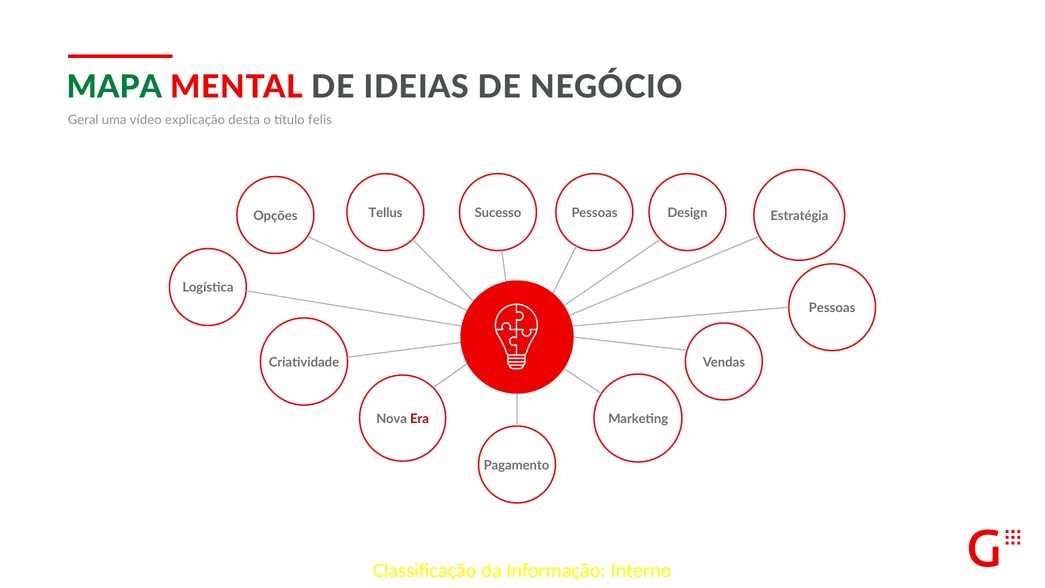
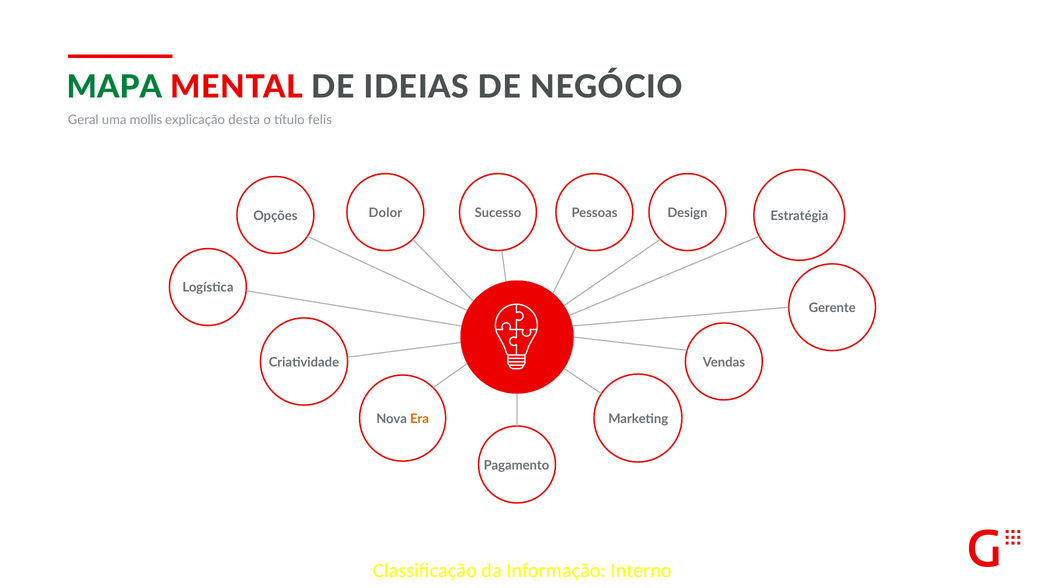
vídeo: vídeo -> mollis (146, 120)
Tellus: Tellus -> Dolor (385, 213)
Pessoas: Pessoas -> Gerente (832, 308)
Era colour: red -> orange (419, 419)
